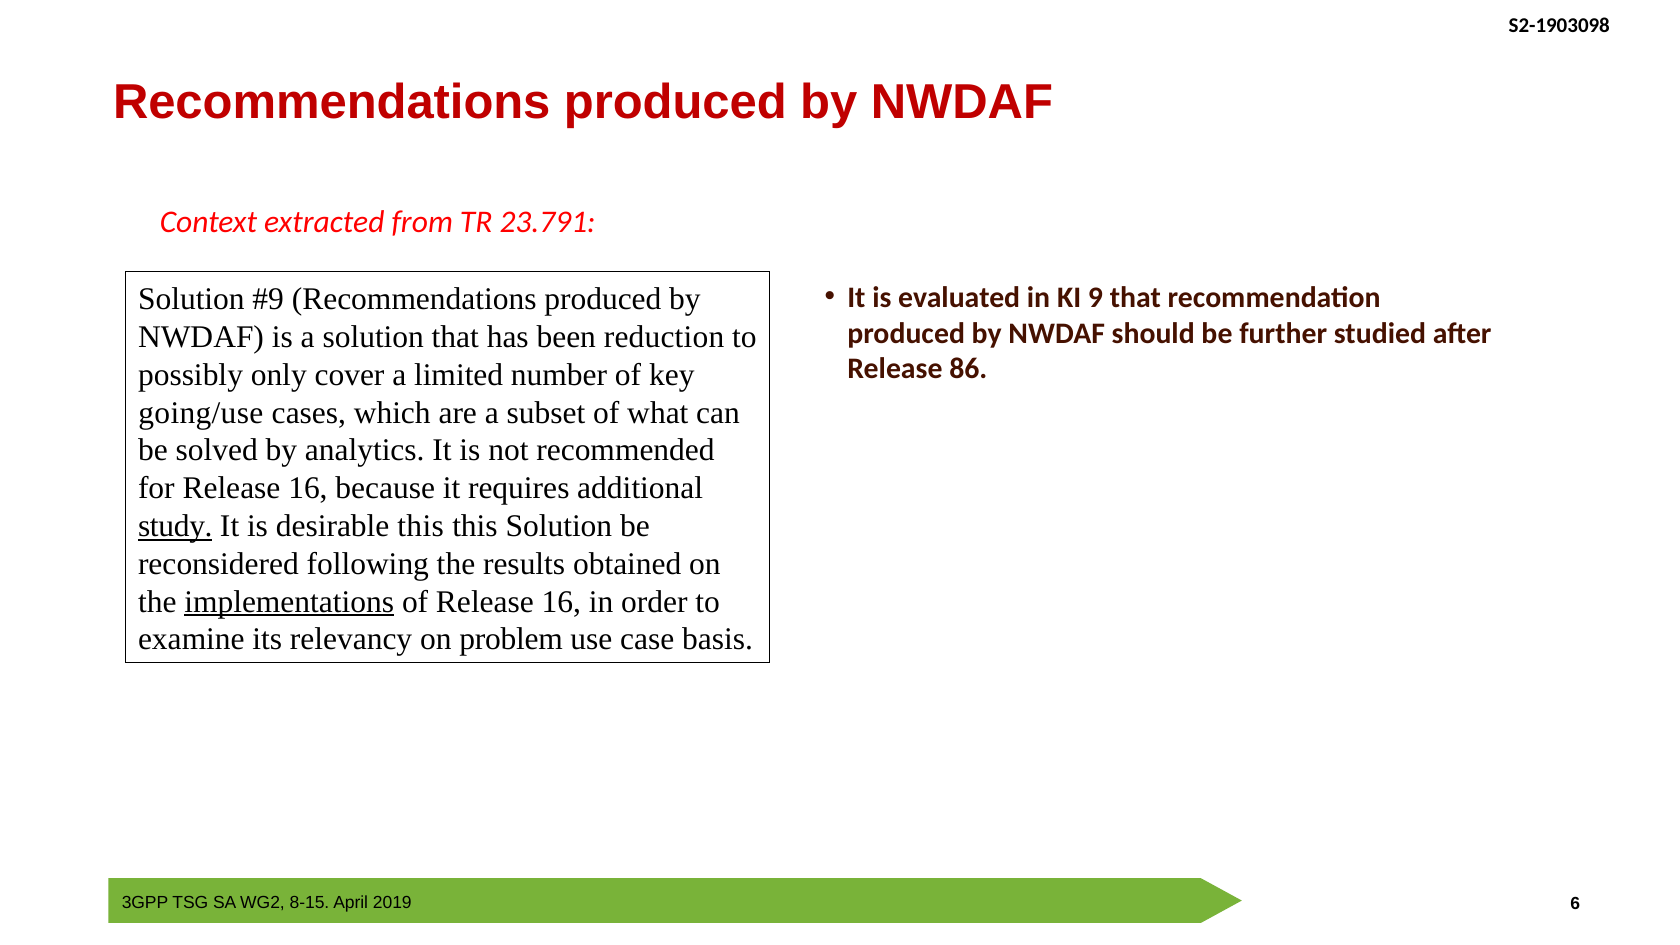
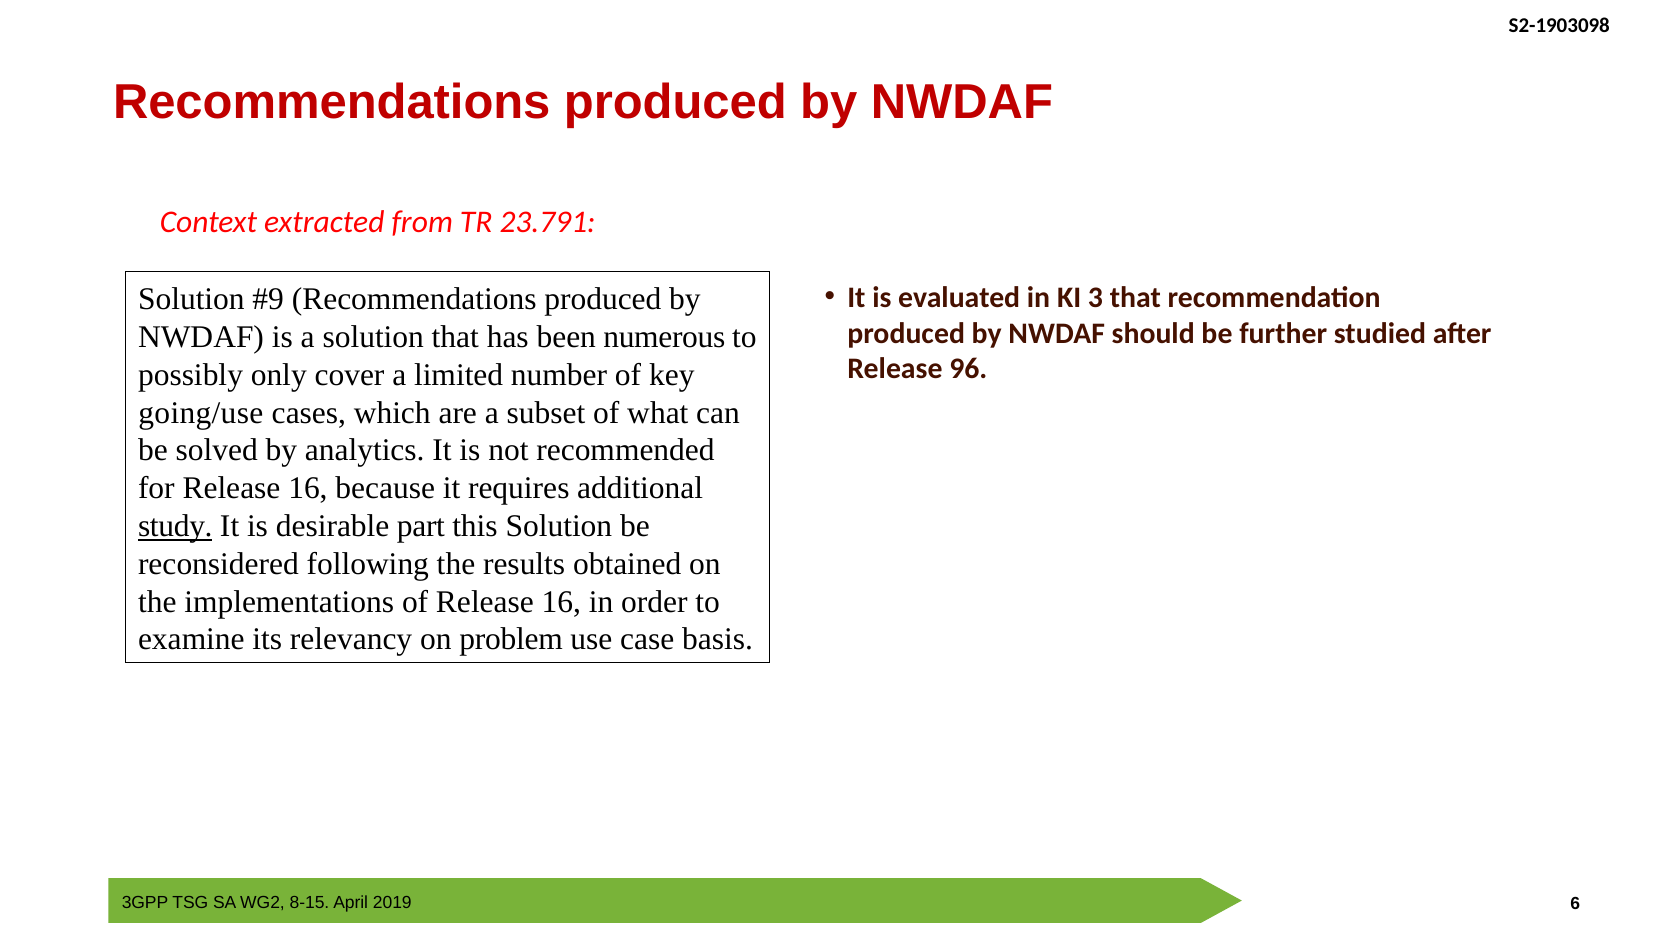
9: 9 -> 3 (1095, 297)
reduction: reduction -> numerous (664, 337)
86: 86 -> 96 (968, 369)
desirable this: this -> part (421, 526)
implementations underline: present -> none (289, 602)
